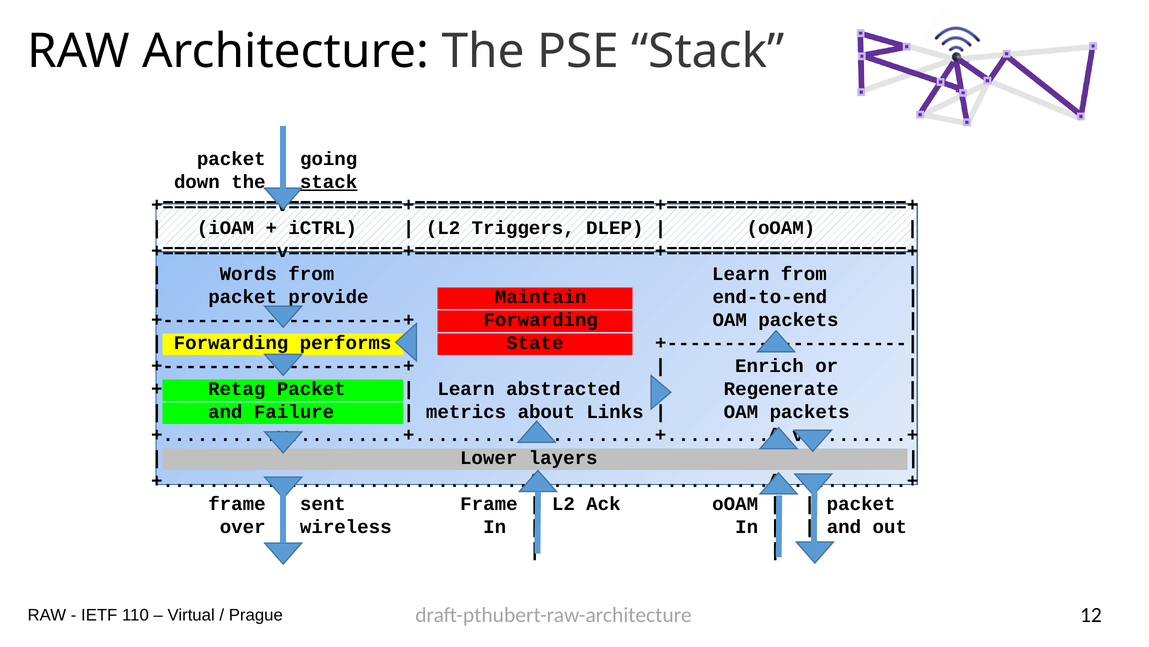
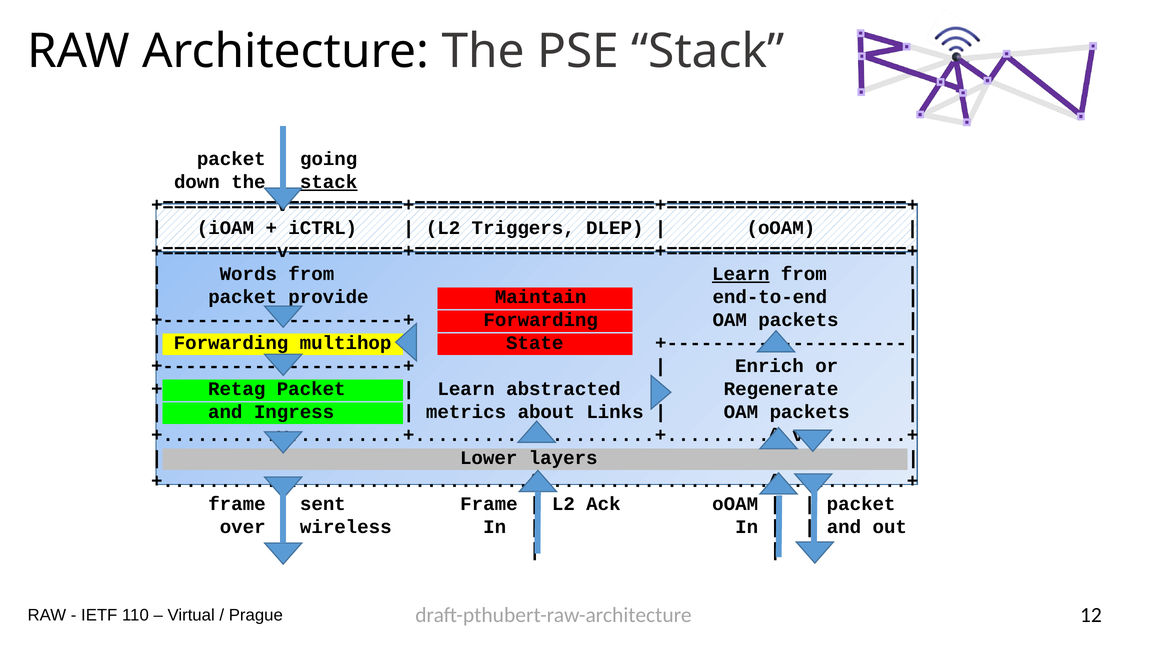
Learn underline: none -> present (741, 274)
performs: performs -> multihop (346, 343)
Failure: Failure -> Ingress (294, 412)
